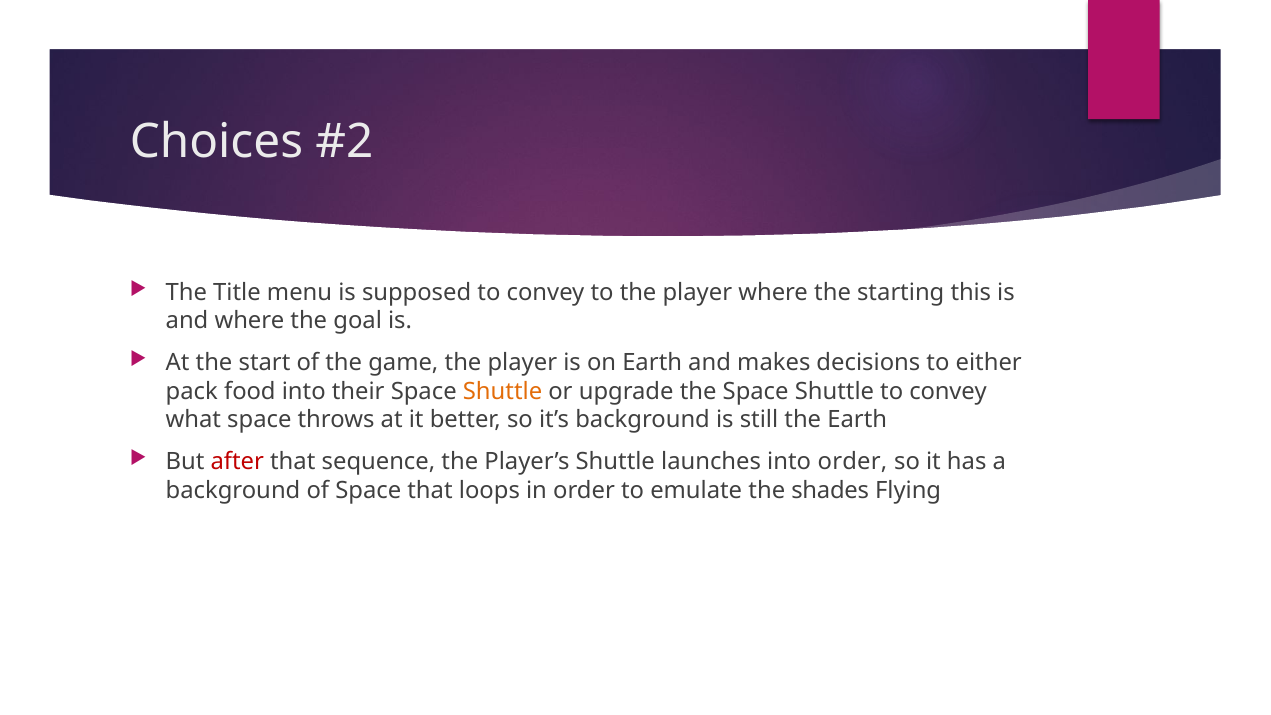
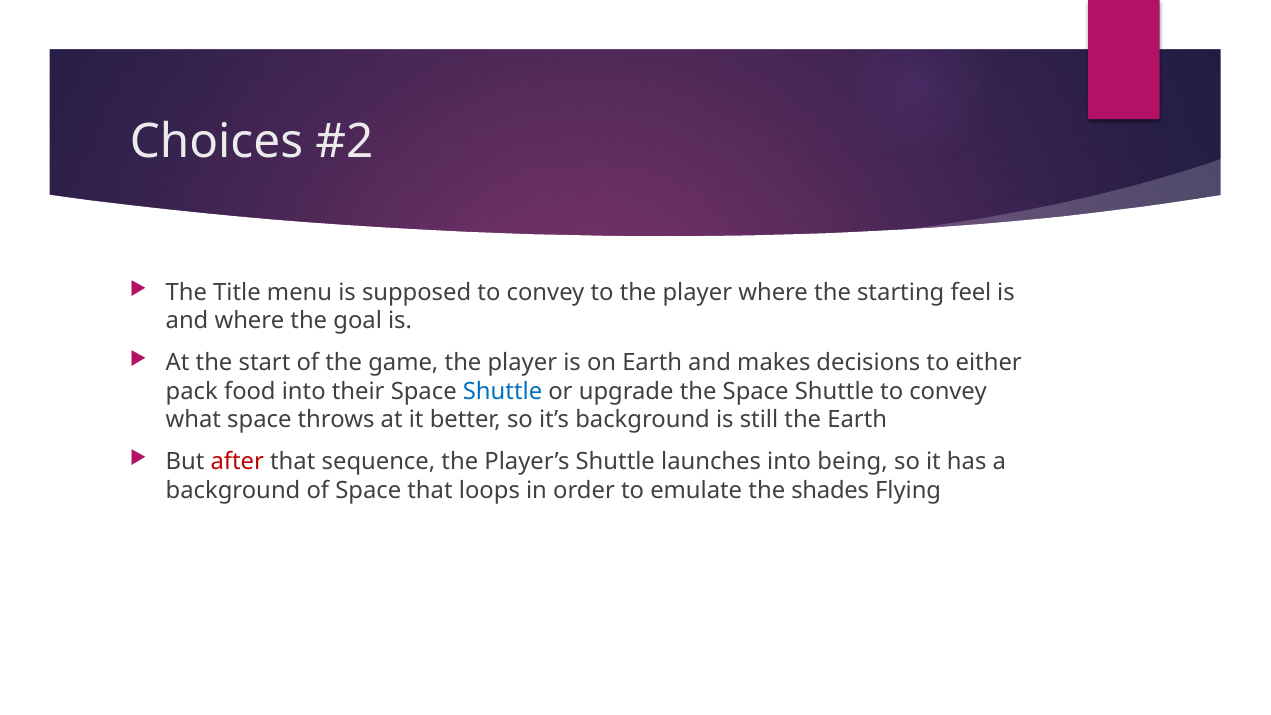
this: this -> feel (971, 292)
Shuttle colour: orange -> blue (503, 391)
into order: order -> being (853, 462)
